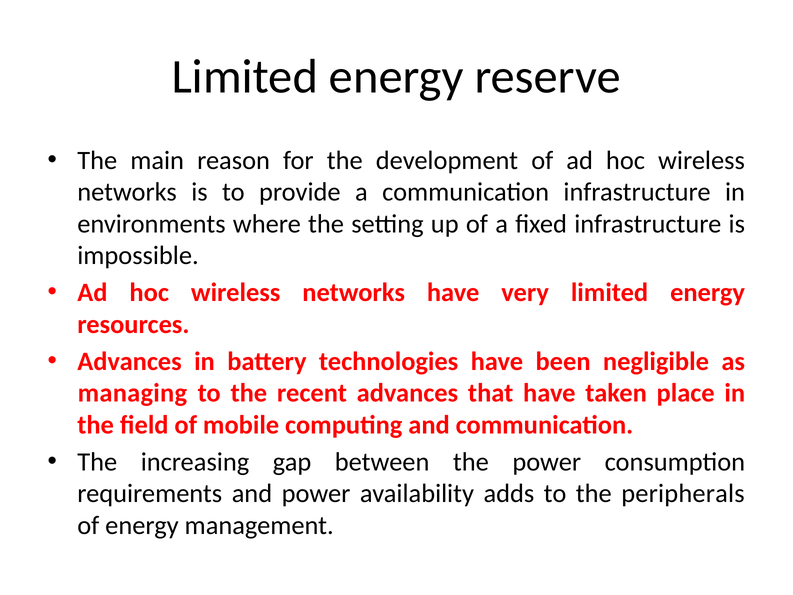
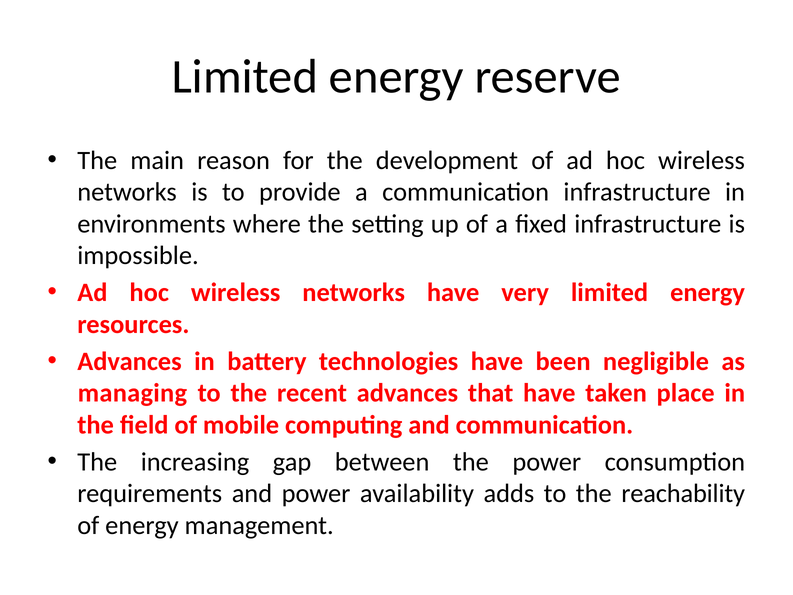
peripherals: peripherals -> reachability (683, 493)
